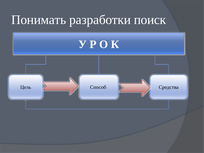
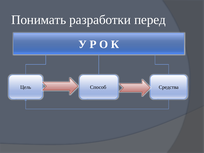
поиск: поиск -> перед (150, 20)
